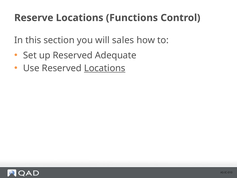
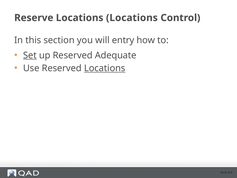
Locations Functions: Functions -> Locations (132, 18)
sales: sales -> entry (123, 40)
Set underline: none -> present (30, 55)
